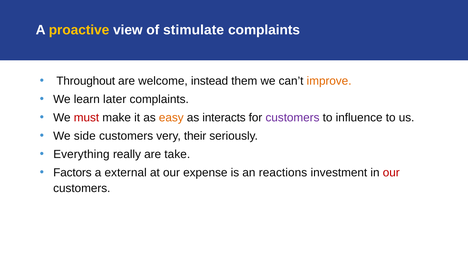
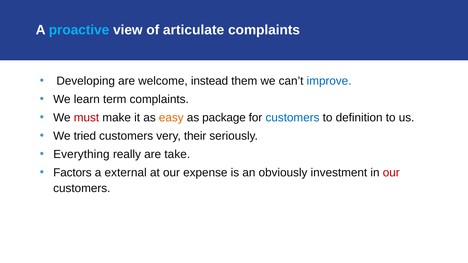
proactive colour: yellow -> light blue (79, 30)
stimulate: stimulate -> articulate (194, 30)
Throughout: Throughout -> Developing (86, 81)
improve colour: orange -> blue (329, 81)
later: later -> term (115, 99)
interacts: interacts -> package (224, 118)
customers colour: purple -> blue (293, 118)
influence: influence -> definition (359, 118)
side: side -> tried (85, 136)
reactions: reactions -> obviously (283, 173)
